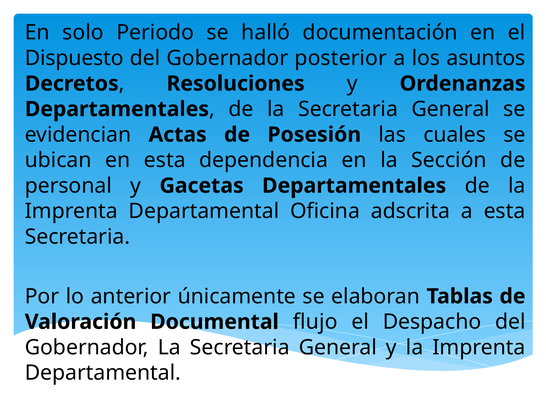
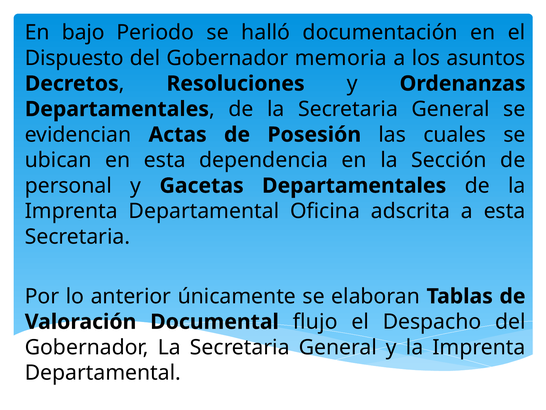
solo: solo -> bajo (83, 33)
posterior: posterior -> memoria (341, 58)
